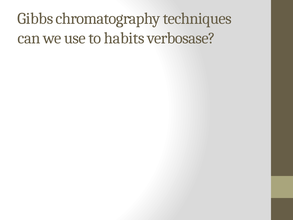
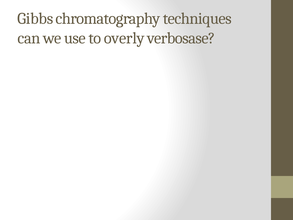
habits: habits -> overly (124, 38)
